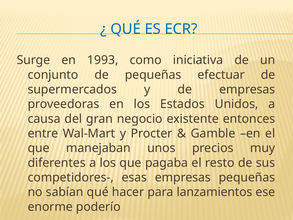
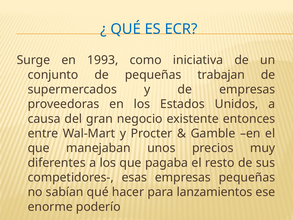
efectuar: efectuar -> trabajan (221, 75)
